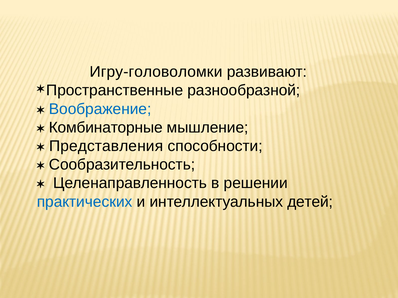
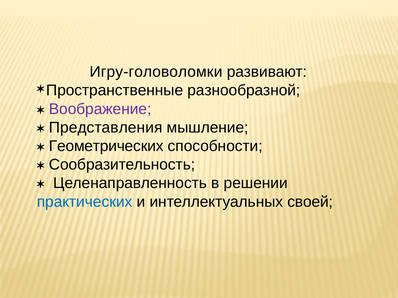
Воображение colour: blue -> purple (100, 109)
Комбинаторные: Комбинаторные -> Представления (106, 128)
Представления: Представления -> Геометрических (106, 146)
детей: детей -> своей (310, 202)
